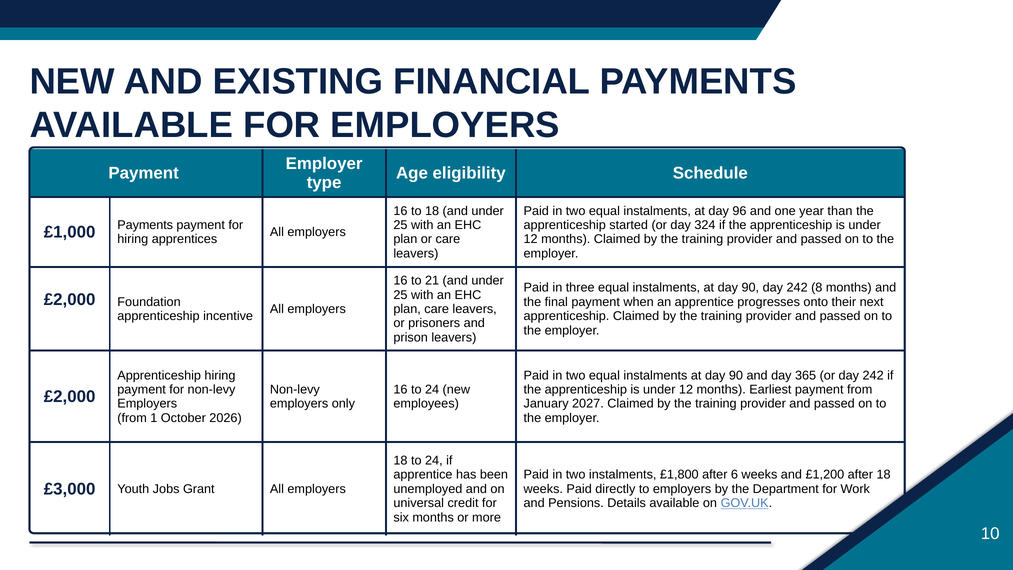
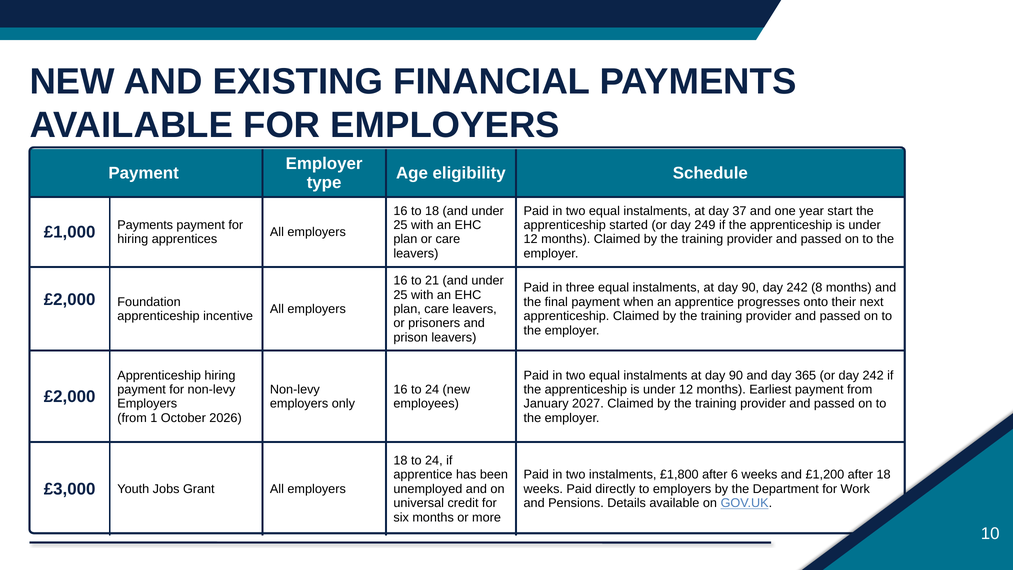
96: 96 -> 37 (739, 211)
than: than -> start (840, 211)
324: 324 -> 249 (705, 225)
